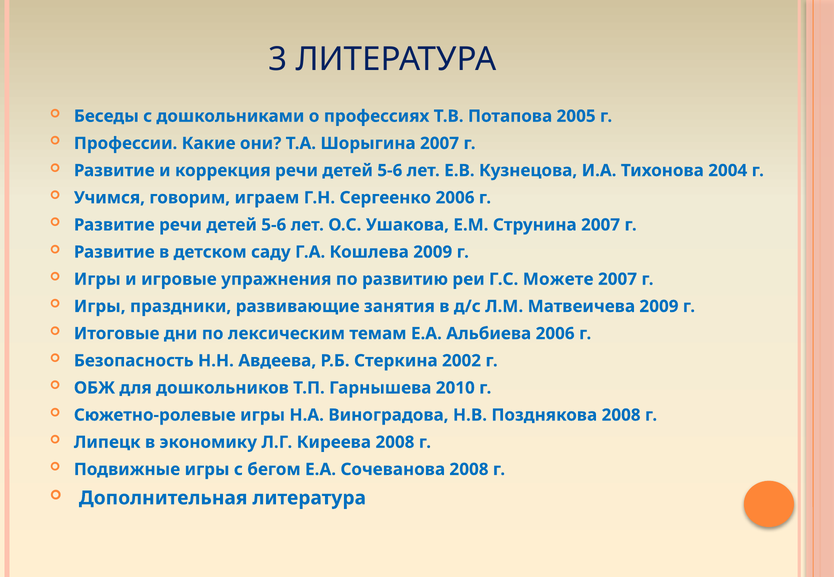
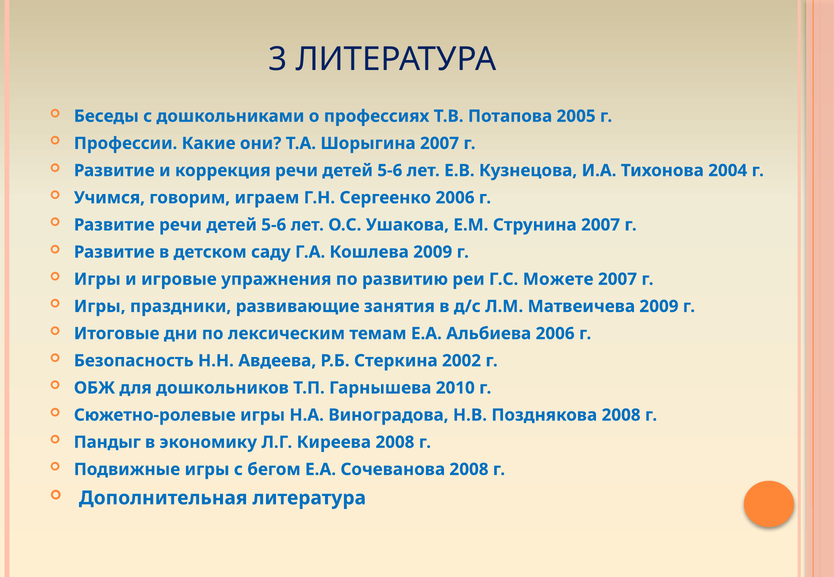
Липецк: Липецк -> Пандыг (107, 443)
